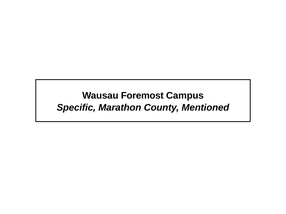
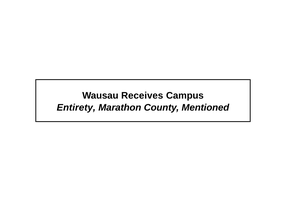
Foremost: Foremost -> Receives (142, 96)
Specific: Specific -> Entirety (76, 108)
